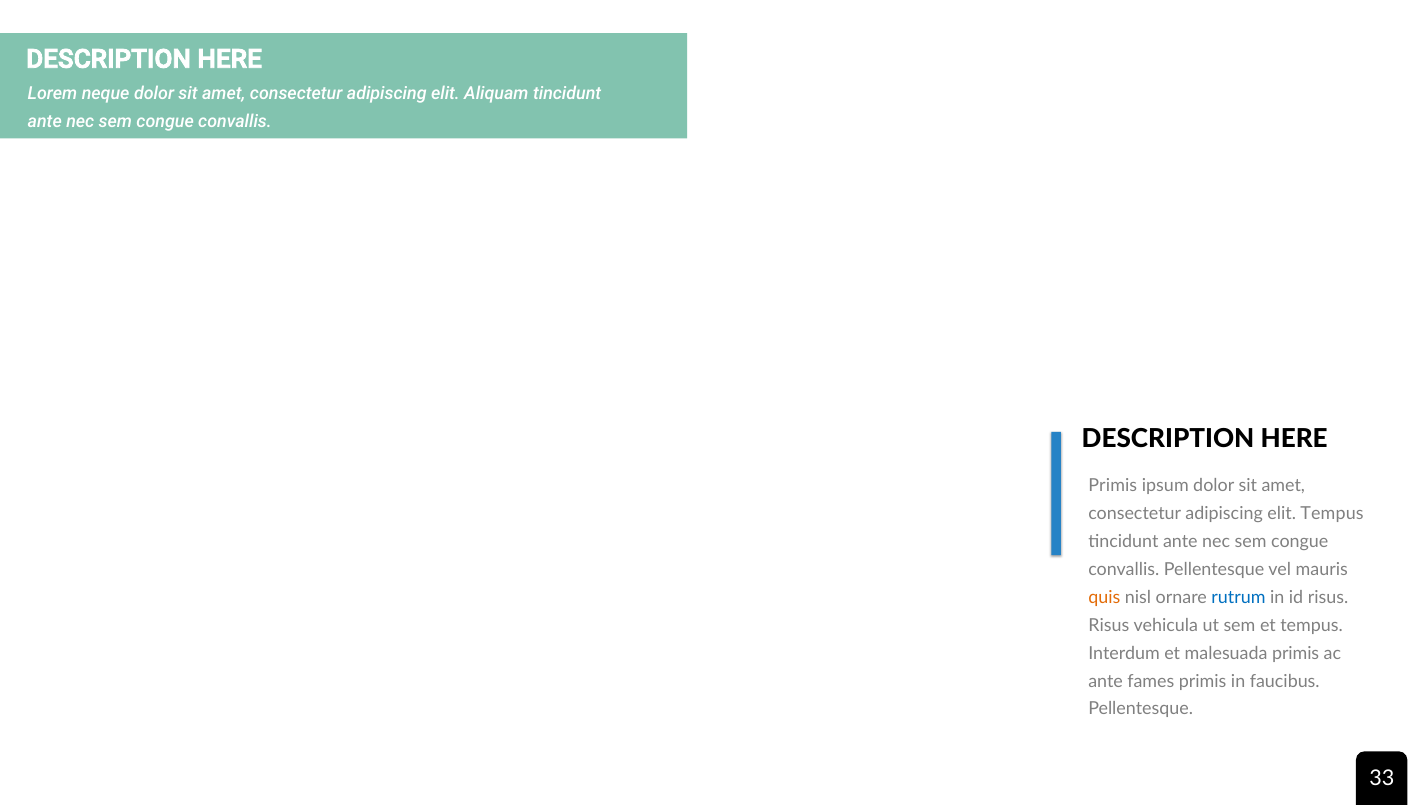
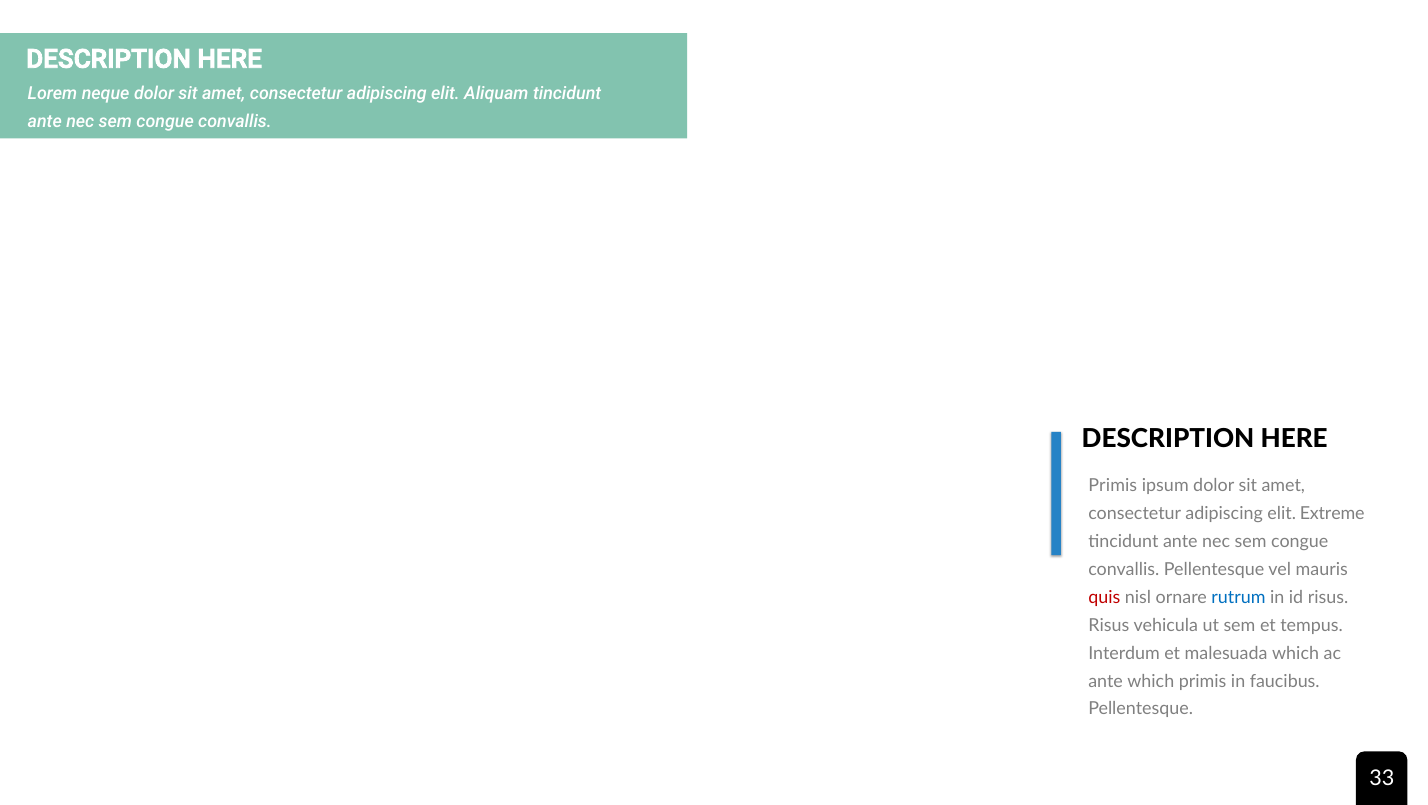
elit Tempus: Tempus -> Extreme (1332, 514)
quis colour: orange -> red (1104, 598)
malesuada primis: primis -> which (1296, 653)
ante fames: fames -> which (1151, 681)
